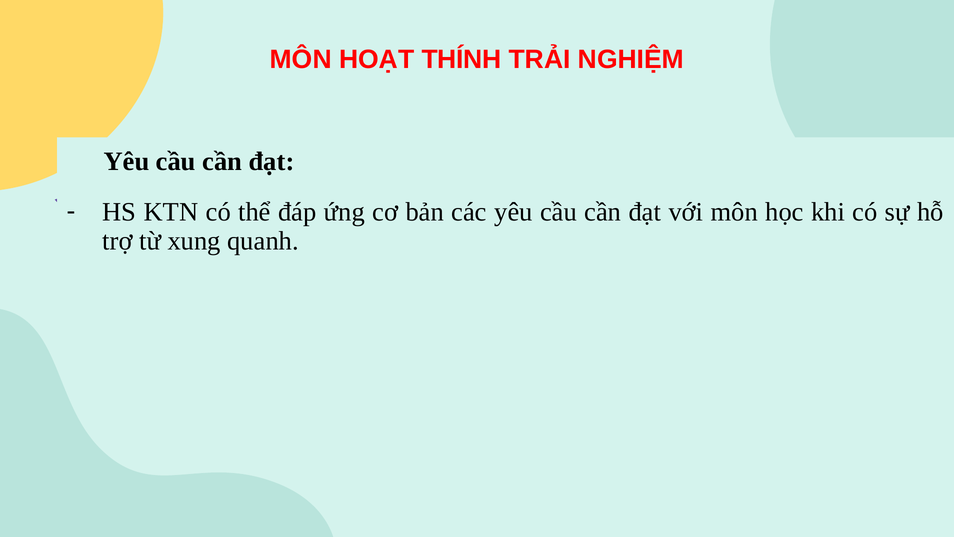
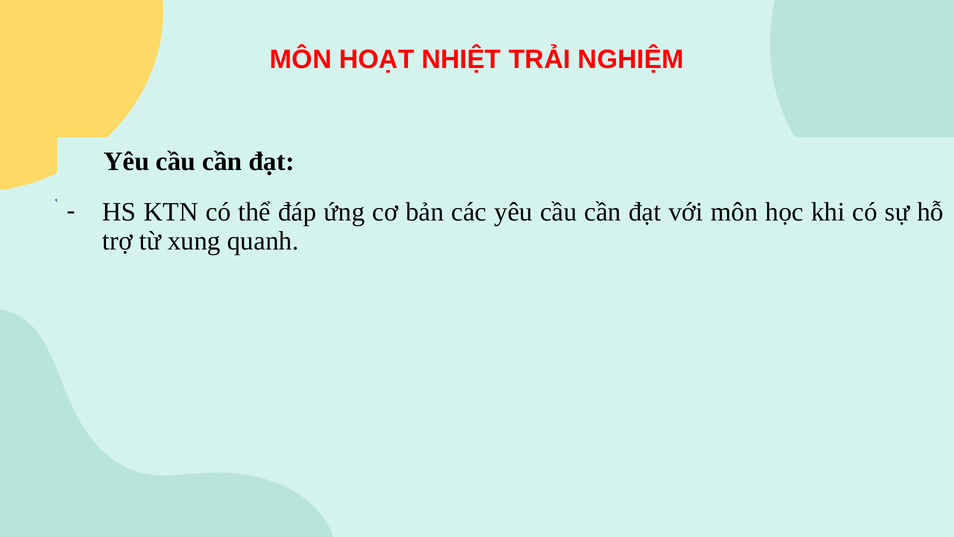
THÍNH: THÍNH -> NHIỆT (461, 60)
